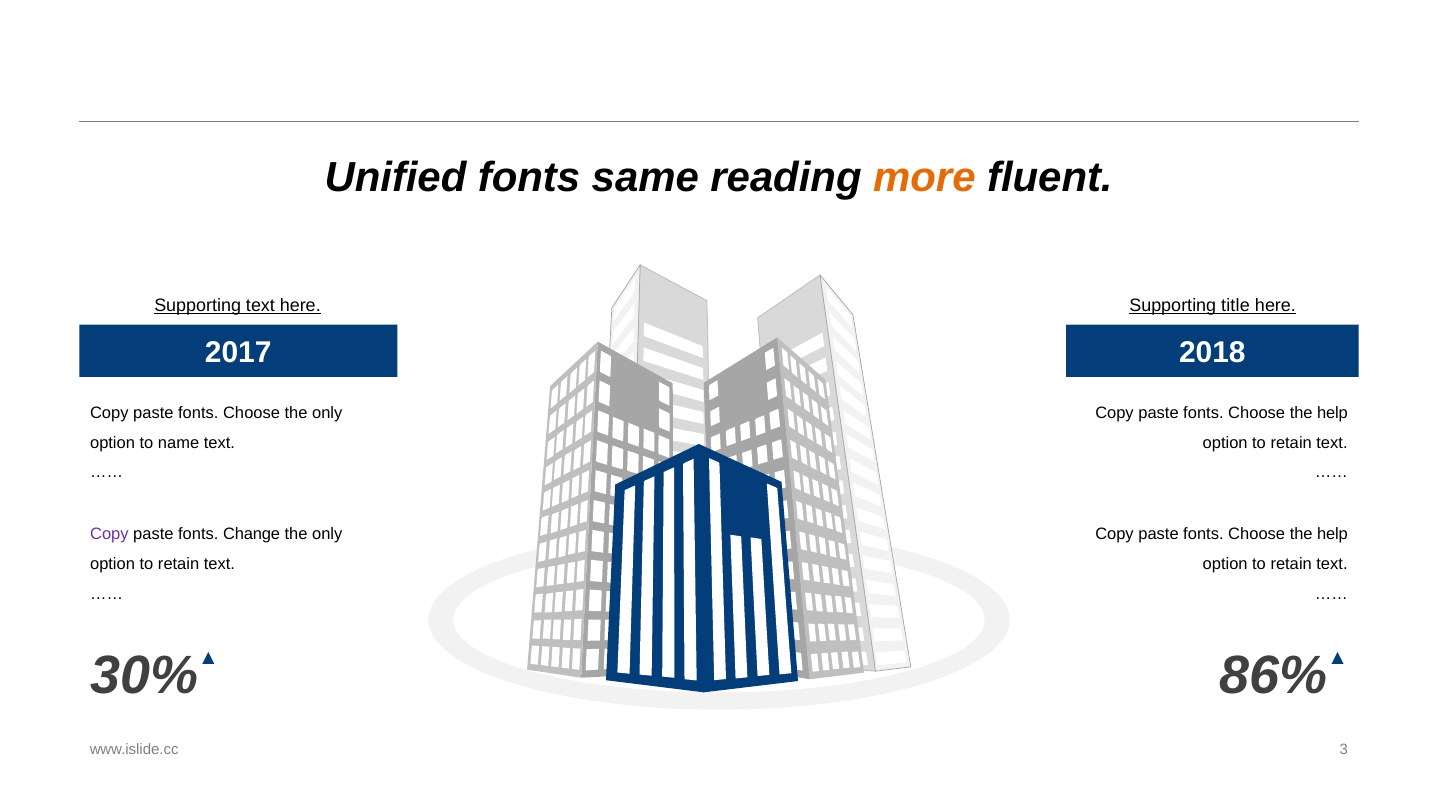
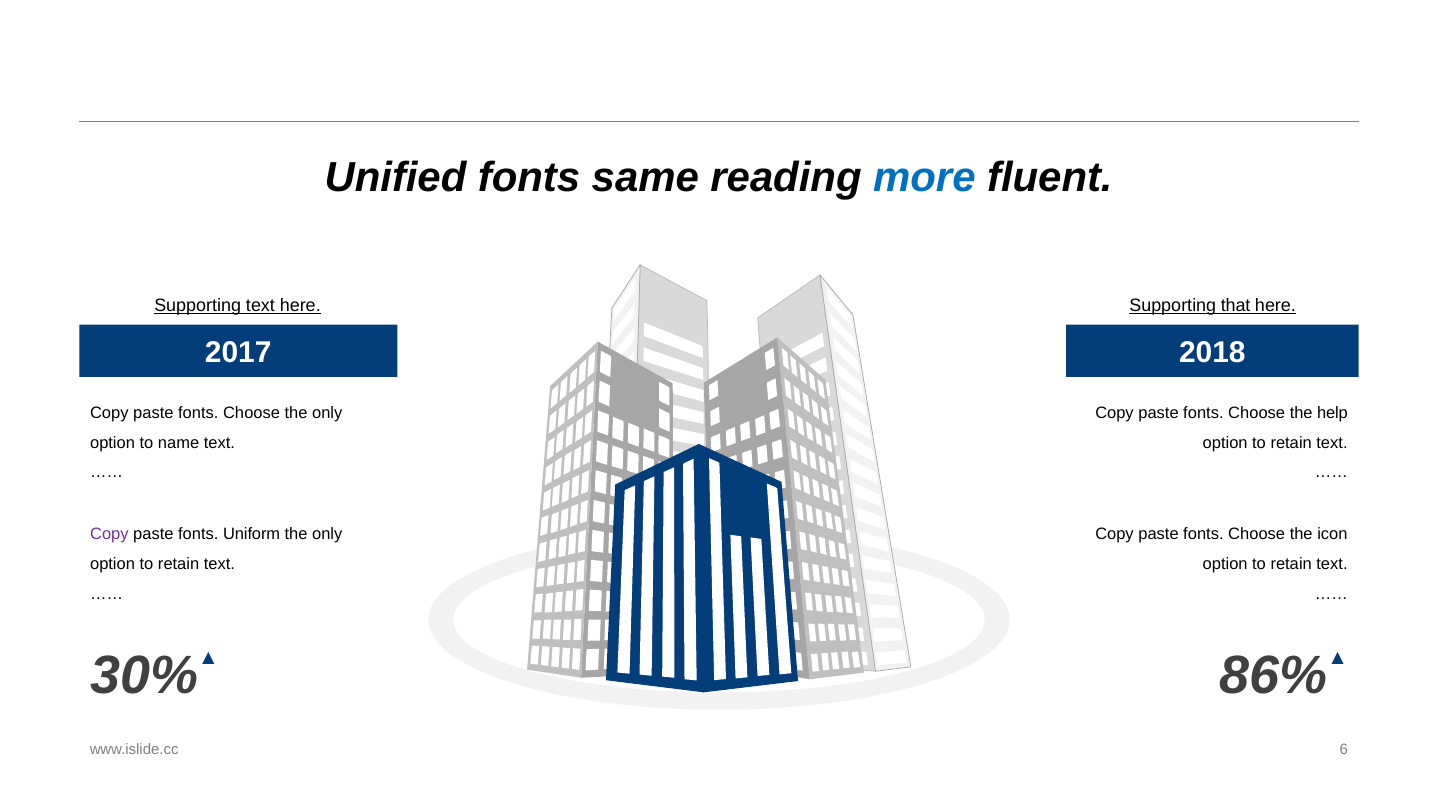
more colour: orange -> blue (924, 177)
title: title -> that (1236, 305)
Change: Change -> Uniform (252, 534)
help: help -> icon (1332, 534)
3: 3 -> 6 (1344, 749)
